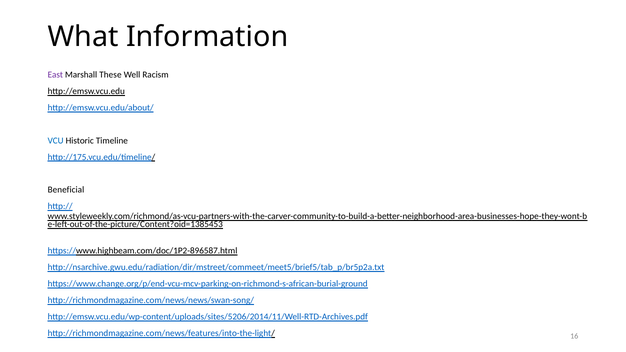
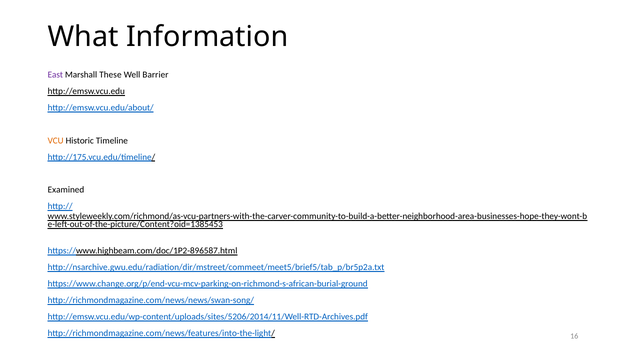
Racism: Racism -> Barrier (155, 75)
VCU colour: blue -> orange (56, 141)
Beneficial: Beneficial -> Examined (66, 190)
